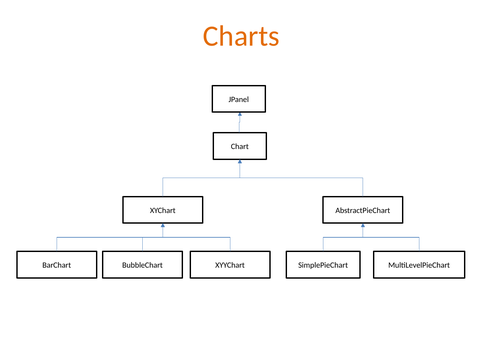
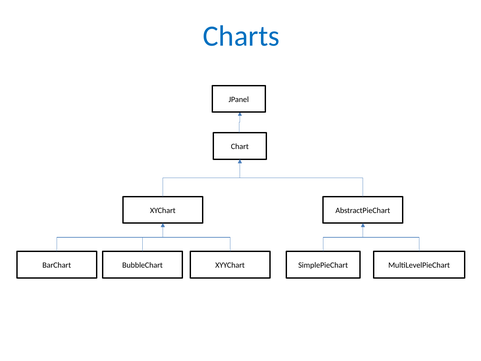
Charts colour: orange -> blue (241, 36)
